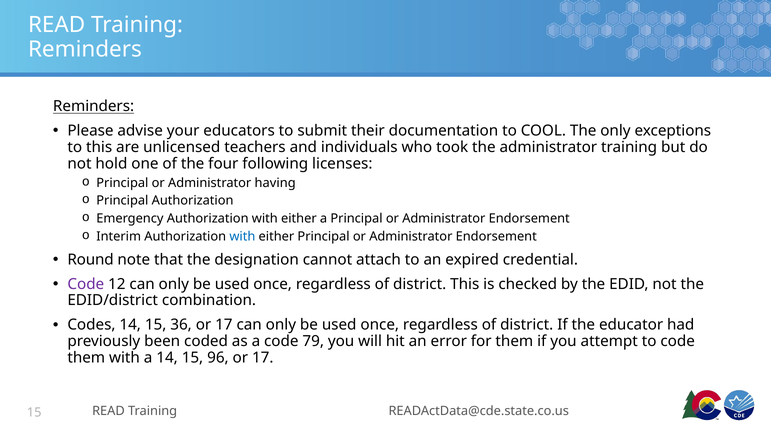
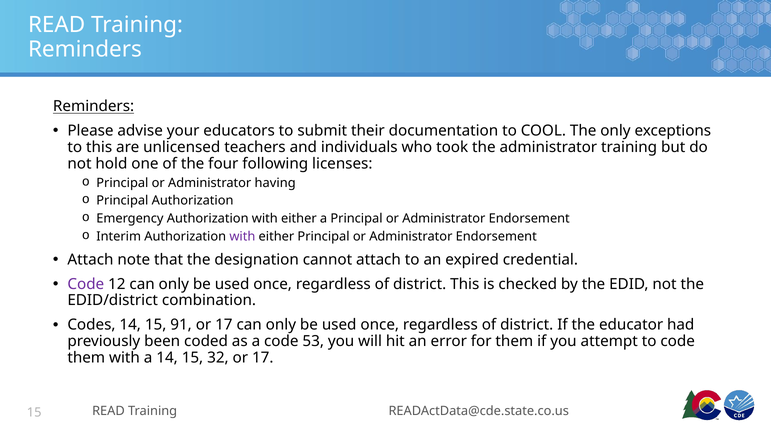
with colour: blue -> purple (242, 237)
Round: Round -> Attach (90, 260)
36: 36 -> 91 (181, 325)
79: 79 -> 53 (313, 342)
96: 96 -> 32 (218, 358)
